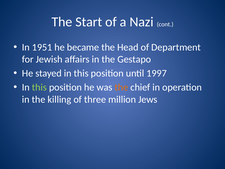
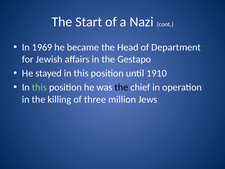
1951: 1951 -> 1969 (42, 47)
1997: 1997 -> 1910 (157, 73)
the colour: orange -> black (121, 87)
